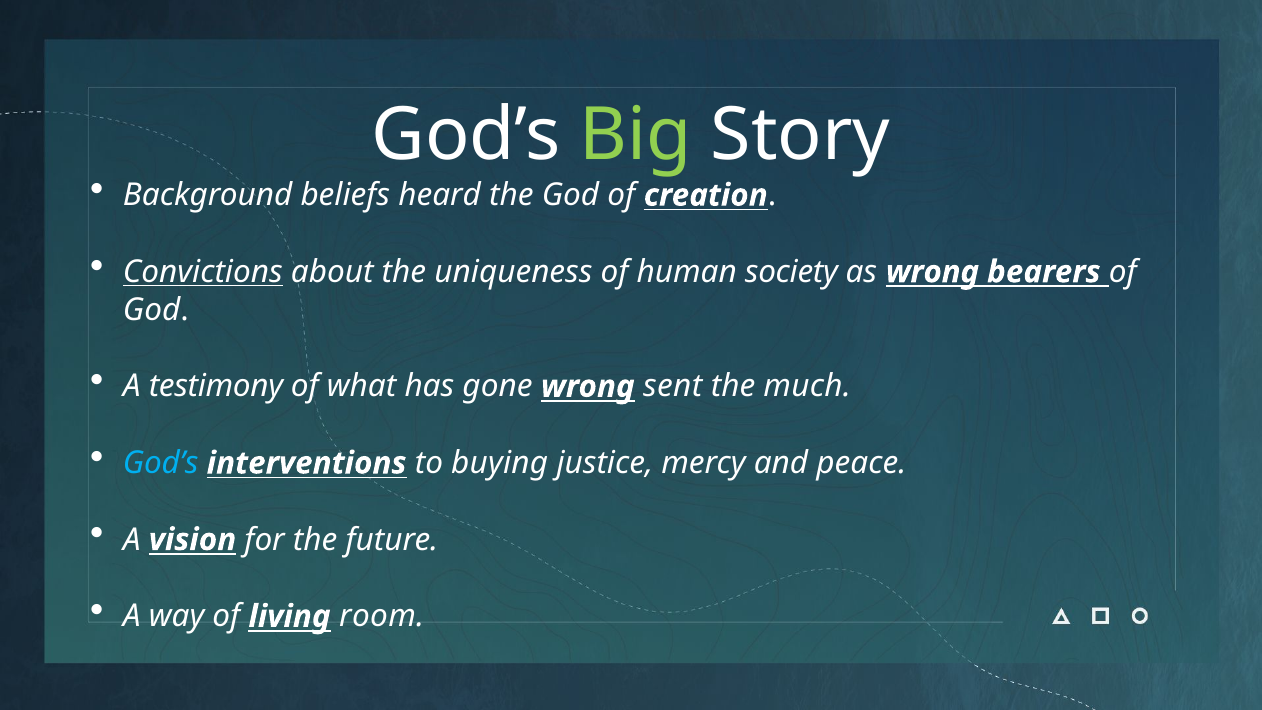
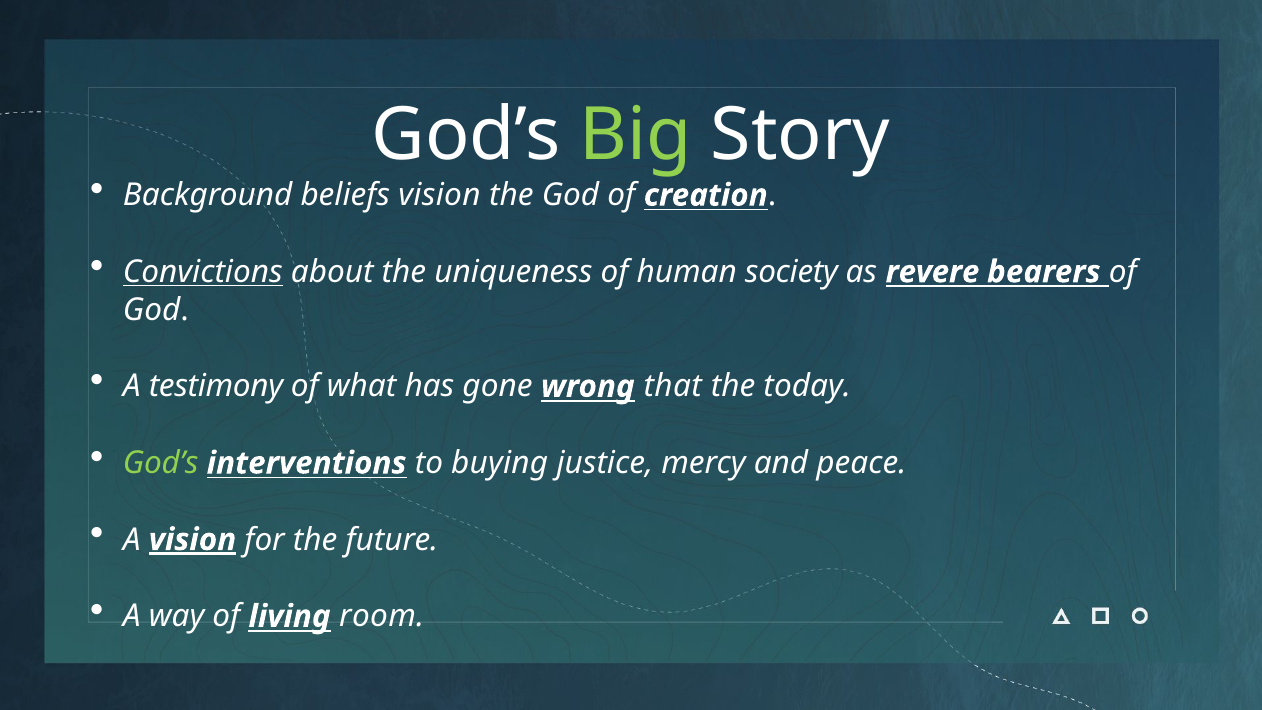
beliefs heard: heard -> vision (439, 195)
as wrong: wrong -> revere (933, 272)
sent: sent -> that (673, 386)
much: much -> today (807, 386)
God’s colour: light blue -> light green (161, 463)
vision underline: none -> present (193, 540)
